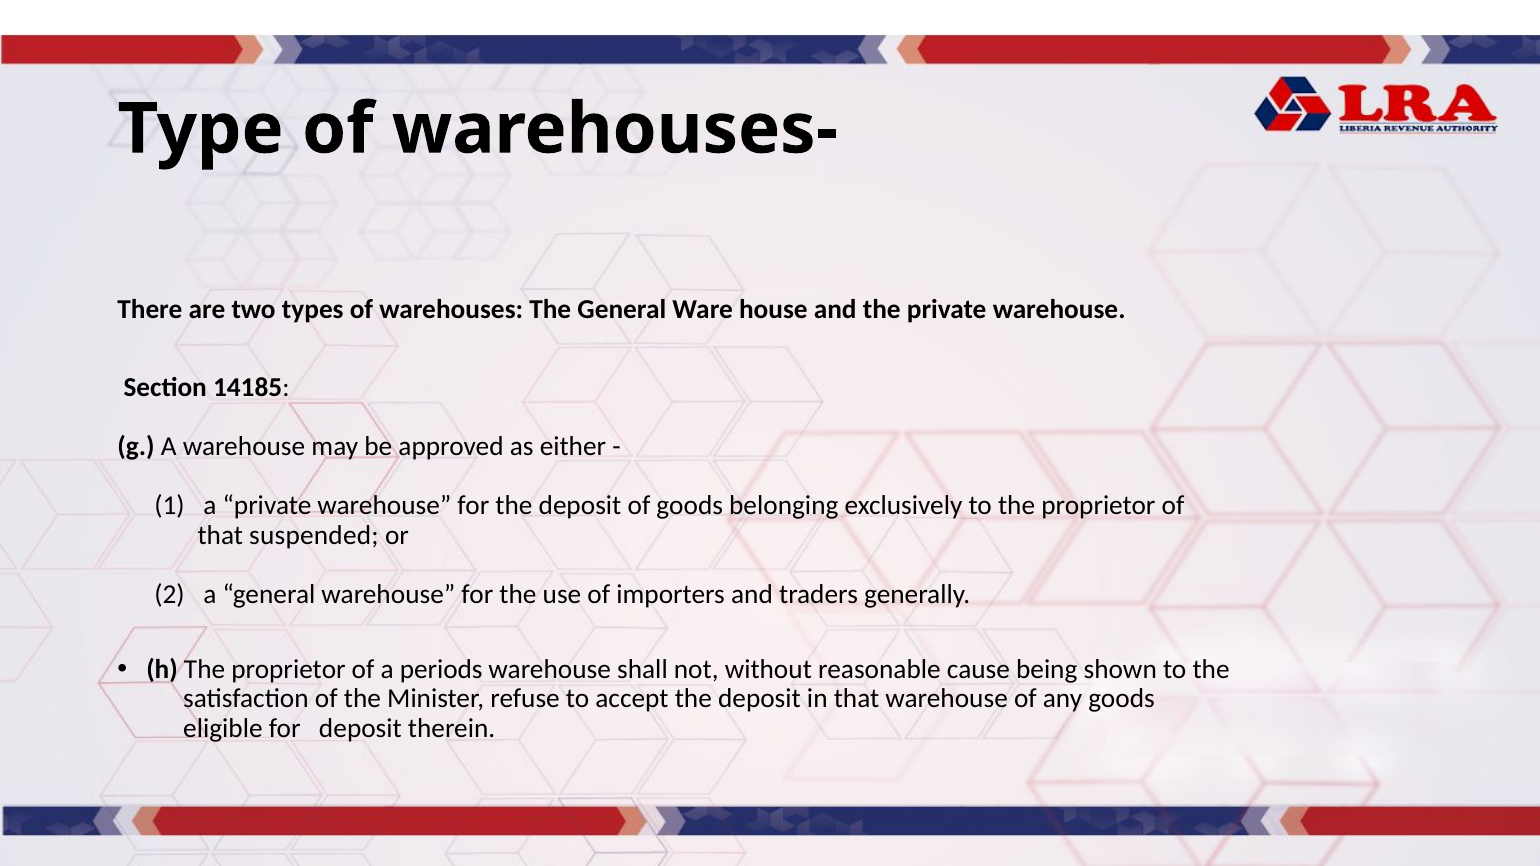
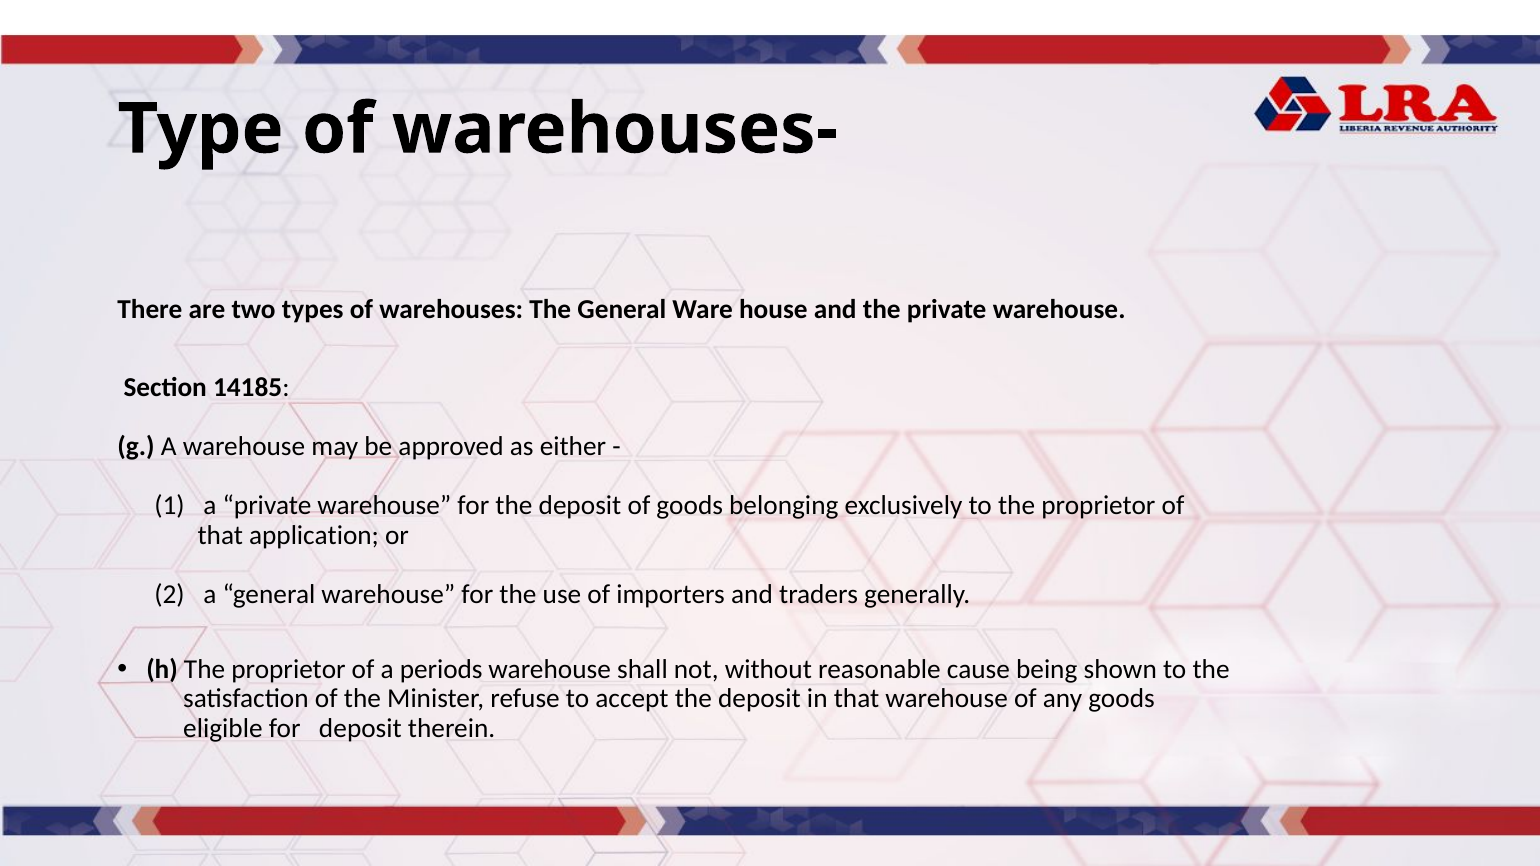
suspended: suspended -> application (314, 535)
